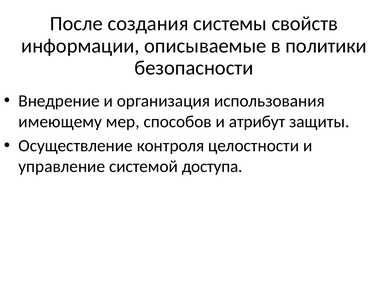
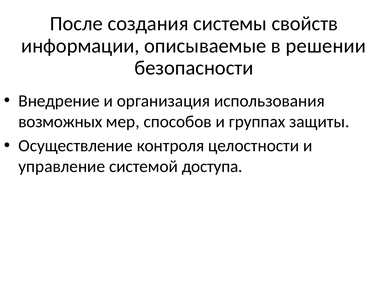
политики: политики -> решении (326, 46)
имеющему: имеющему -> возможных (60, 122)
атрибут: атрибут -> группах (257, 122)
